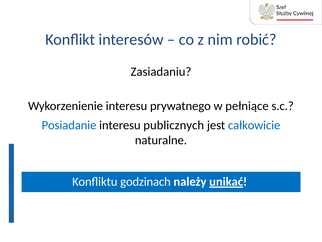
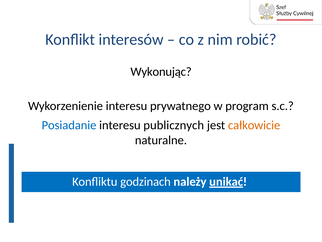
Zasiadaniu: Zasiadaniu -> Wykonując (161, 72)
pełniące: pełniące -> program (247, 106)
całkowicie colour: blue -> orange (254, 125)
